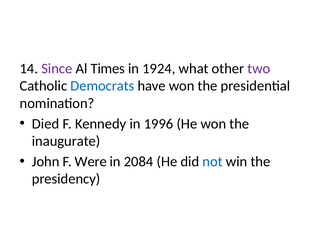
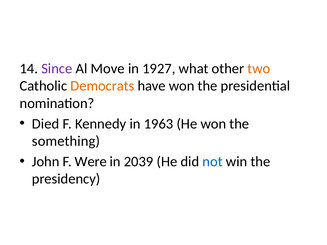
Times: Times -> Move (108, 69)
1924: 1924 -> 1927 (159, 69)
two colour: purple -> orange (259, 69)
Democrats colour: blue -> orange (102, 86)
1996: 1996 -> 1963 (159, 124)
inaugurate: inaugurate -> something (66, 141)
2084: 2084 -> 2039 (139, 162)
